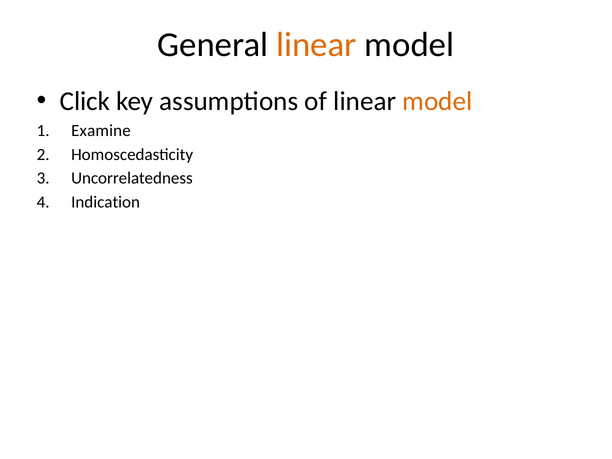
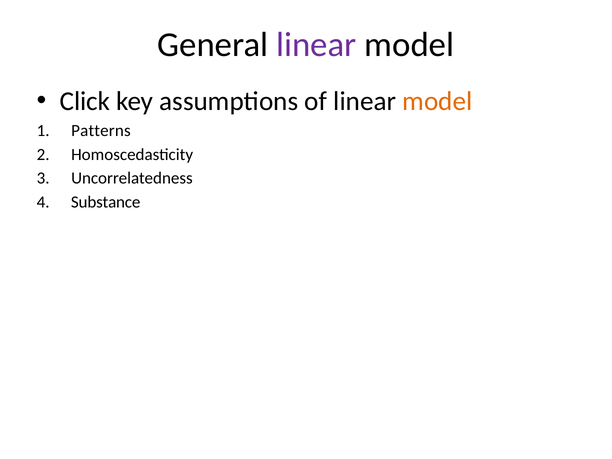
linear colour: orange -> purple (316, 45)
Examine: Examine -> Patterns (101, 131)
Indication: Indication -> Substance (106, 202)
